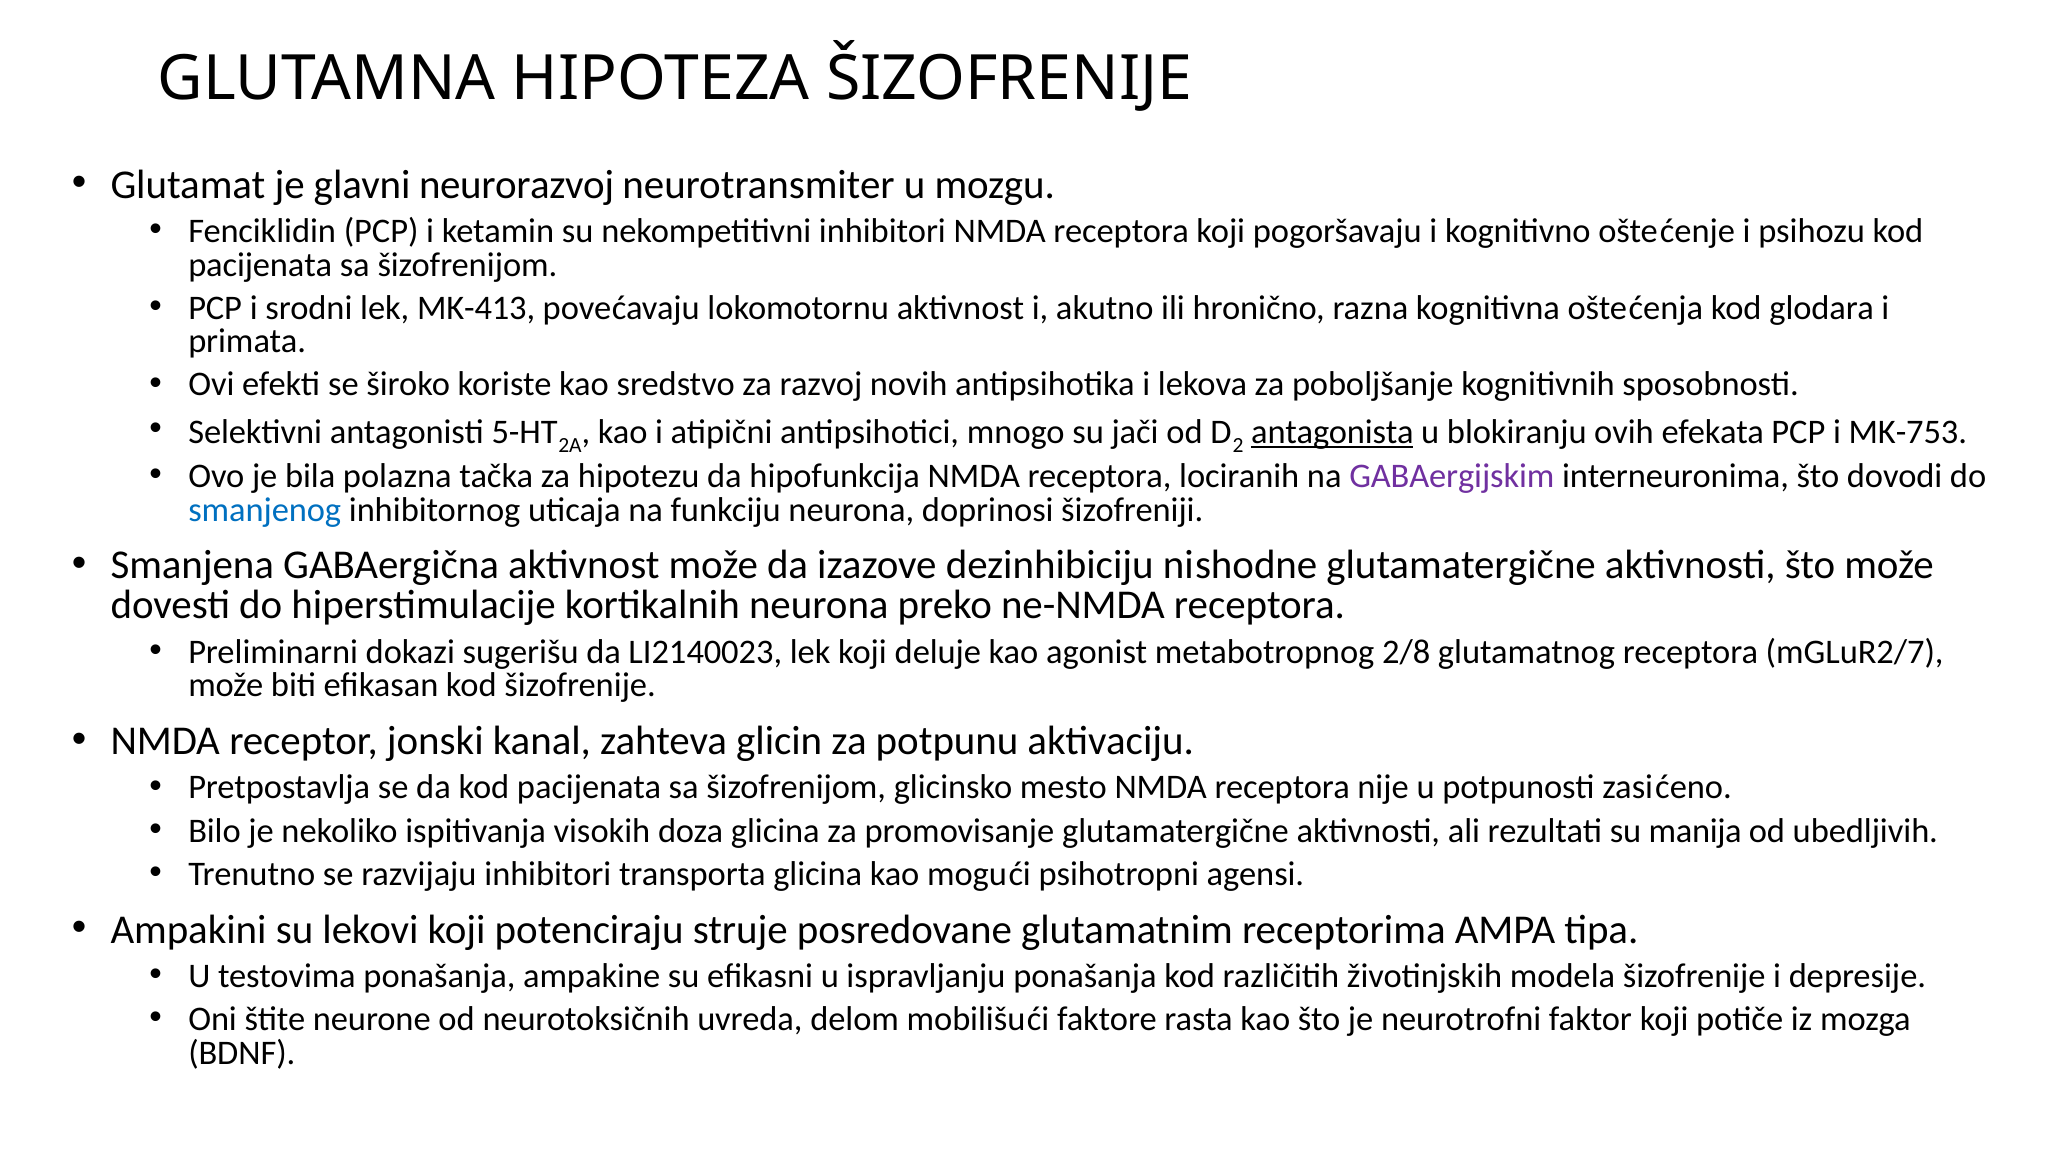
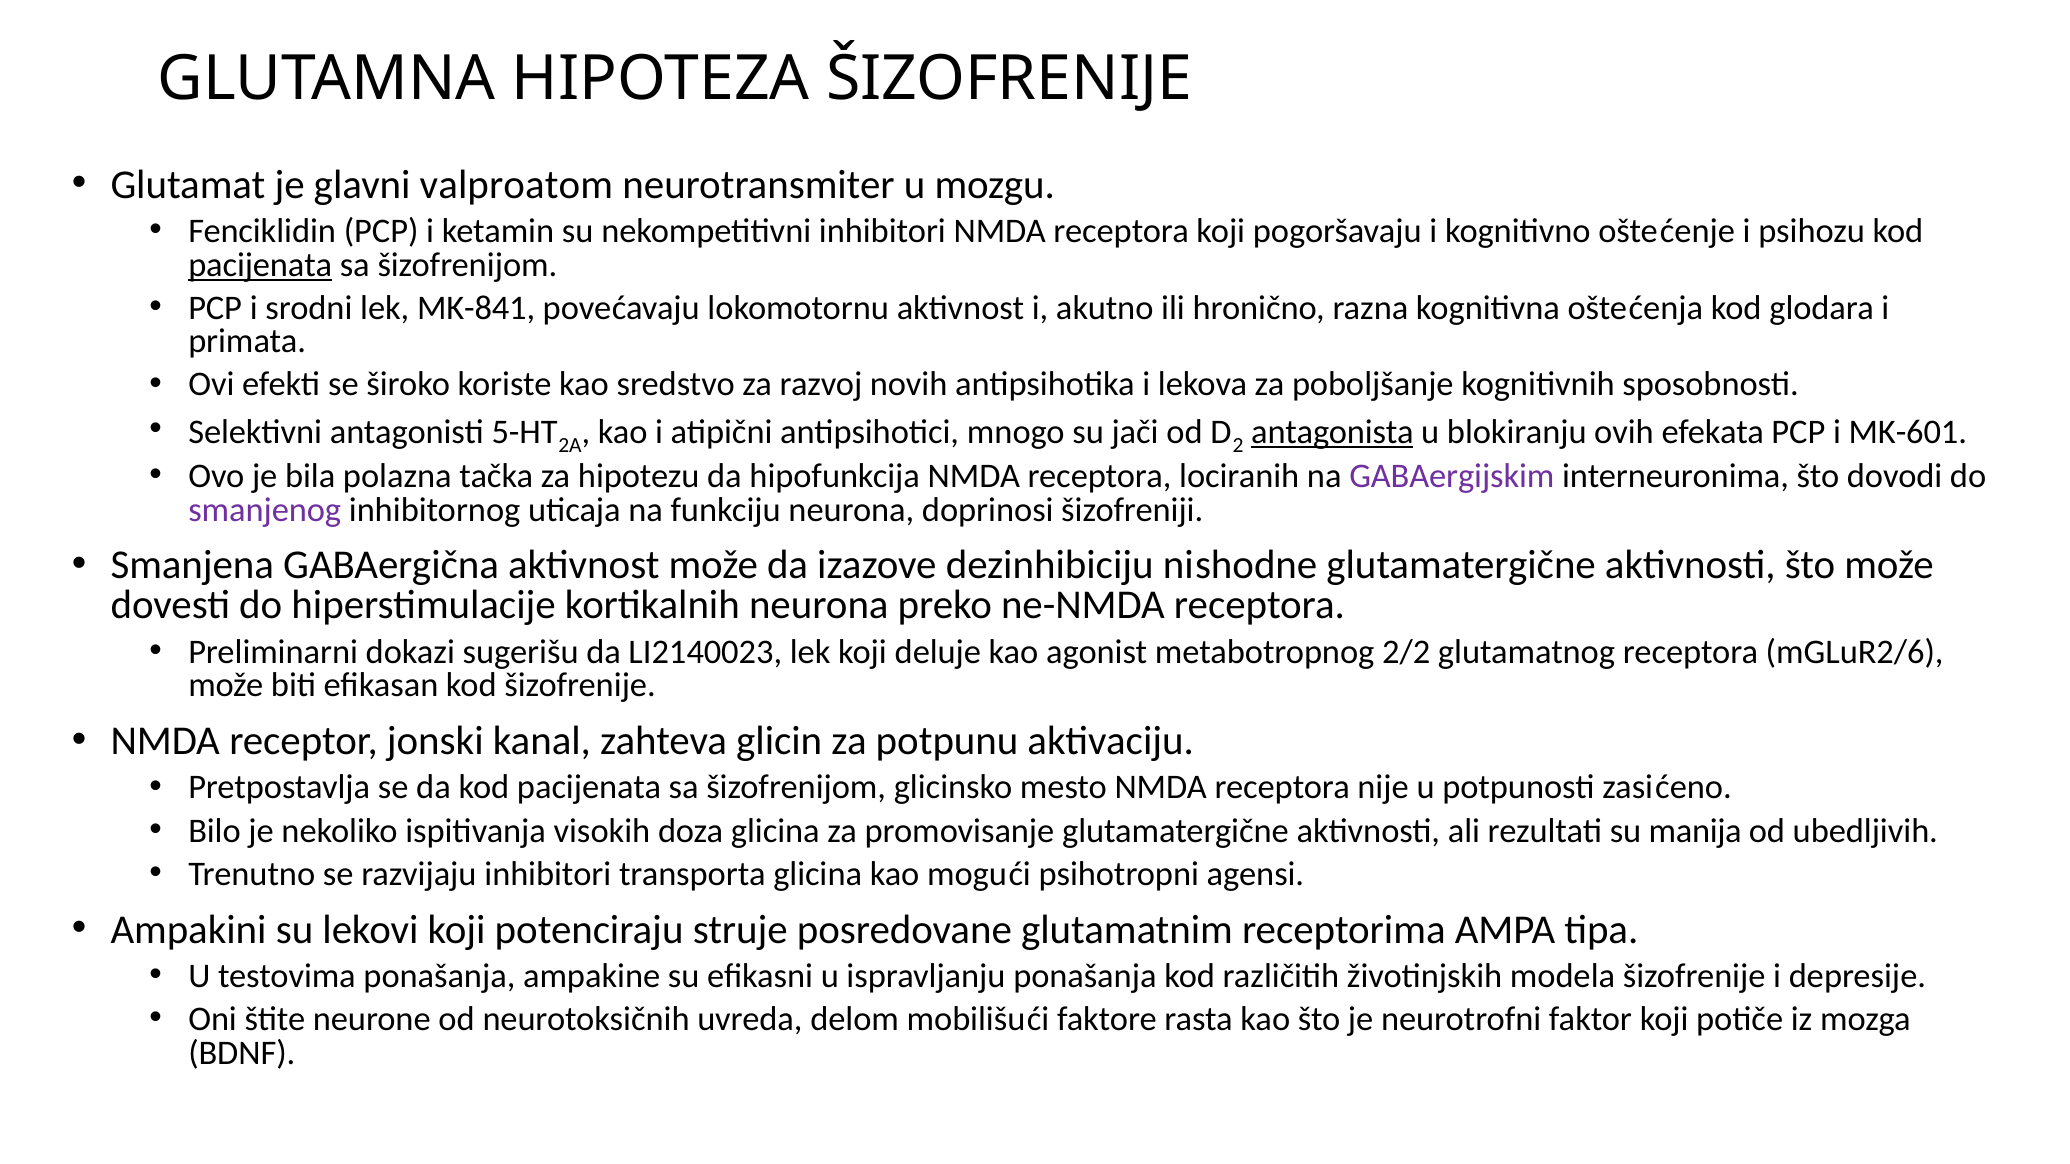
neurorazvoj: neurorazvoj -> valproatom (516, 185)
pacijenata underline: none -> present (260, 265)
MK-413: MK-413 -> MK-841 (476, 308)
MK-753: MK-753 -> MK-601 (1908, 432)
smanjenog colour: blue -> purple (265, 510)
2/8: 2/8 -> 2/2 (1406, 652)
mGLuR2/7: mGLuR2/7 -> mGLuR2/6 (1855, 652)
